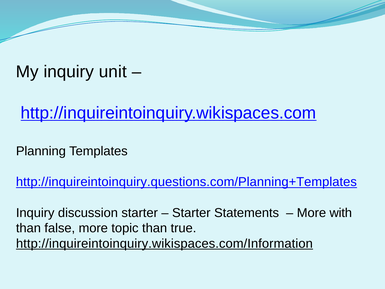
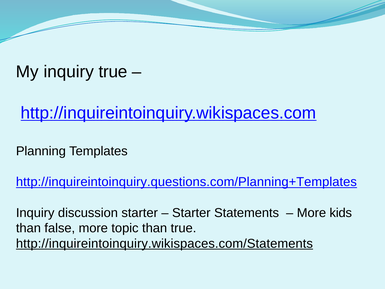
inquiry unit: unit -> true (113, 72)
with: with -> kids (341, 213)
http://inquireintoinquiry.wikispaces.com/Information: http://inquireintoinquiry.wikispaces.com/Information -> http://inquireintoinquiry.wikispaces.com/Statements (164, 243)
